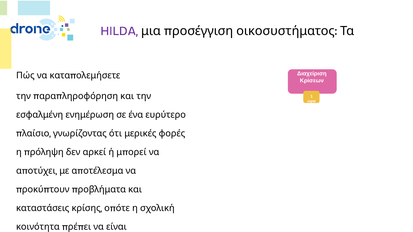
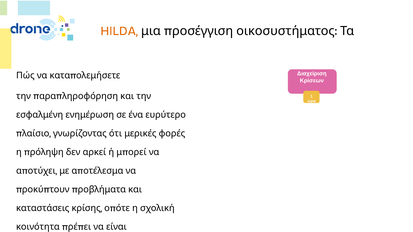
HILDA colour: purple -> orange (119, 31)
